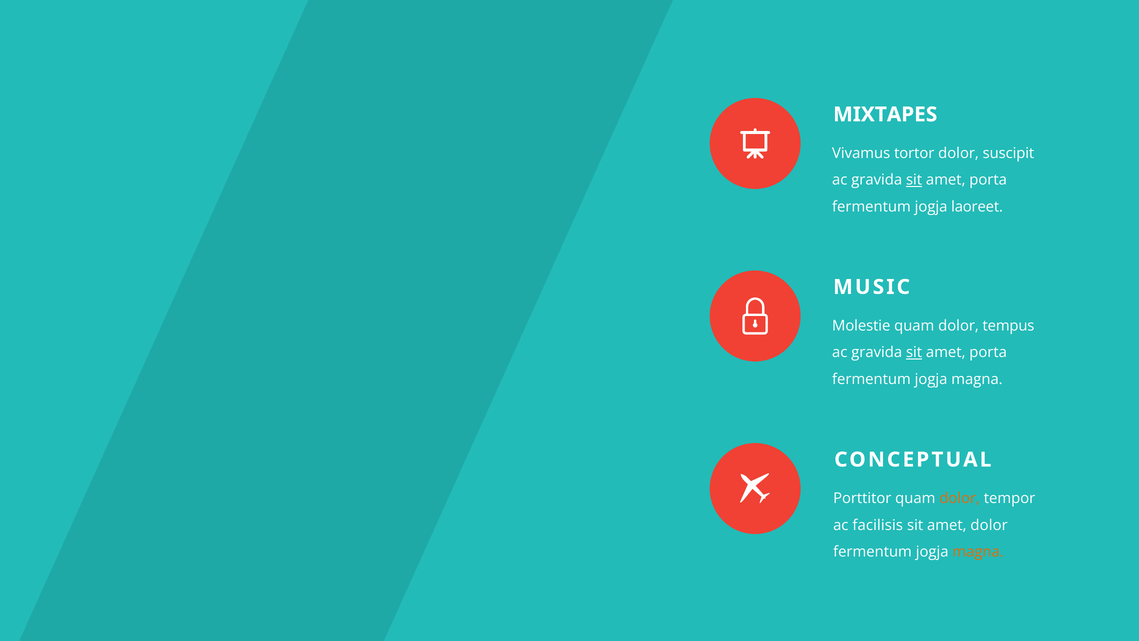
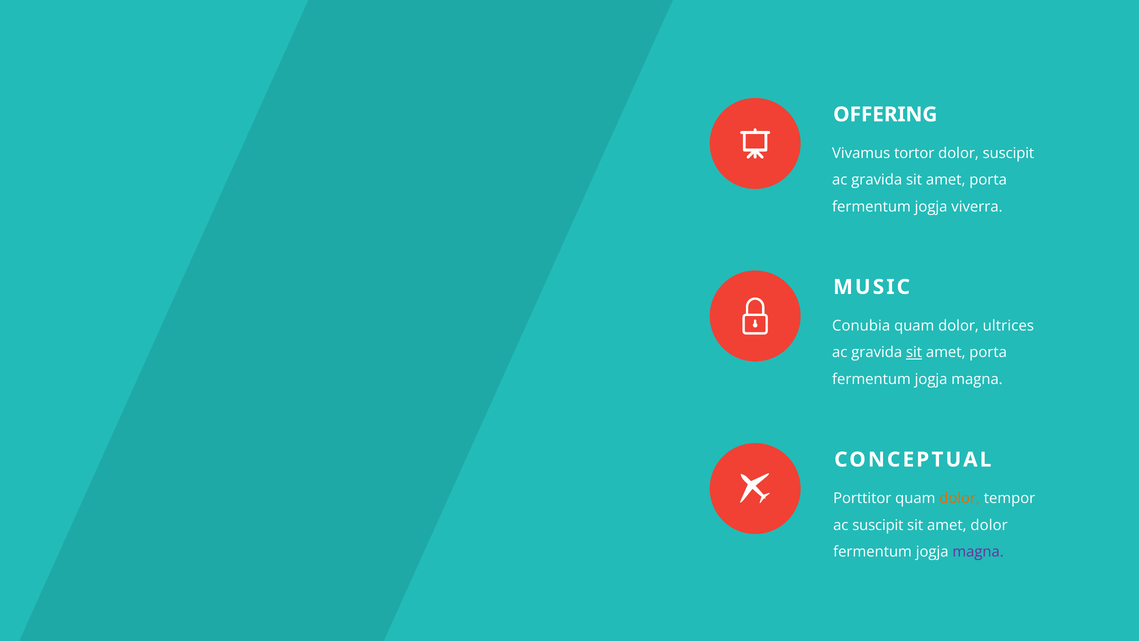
MIXTAPES: MIXTAPES -> OFFERING (885, 114)
sit underline: present -> none (914, 180)
laoreet: laoreet -> viverra (977, 207)
Molestie: Molestie -> Conubia (861, 326)
tempus: tempus -> ultrices (1008, 326)
ac facilisis: facilisis -> suscipit (878, 525)
magna colour: orange -> purple (978, 552)
